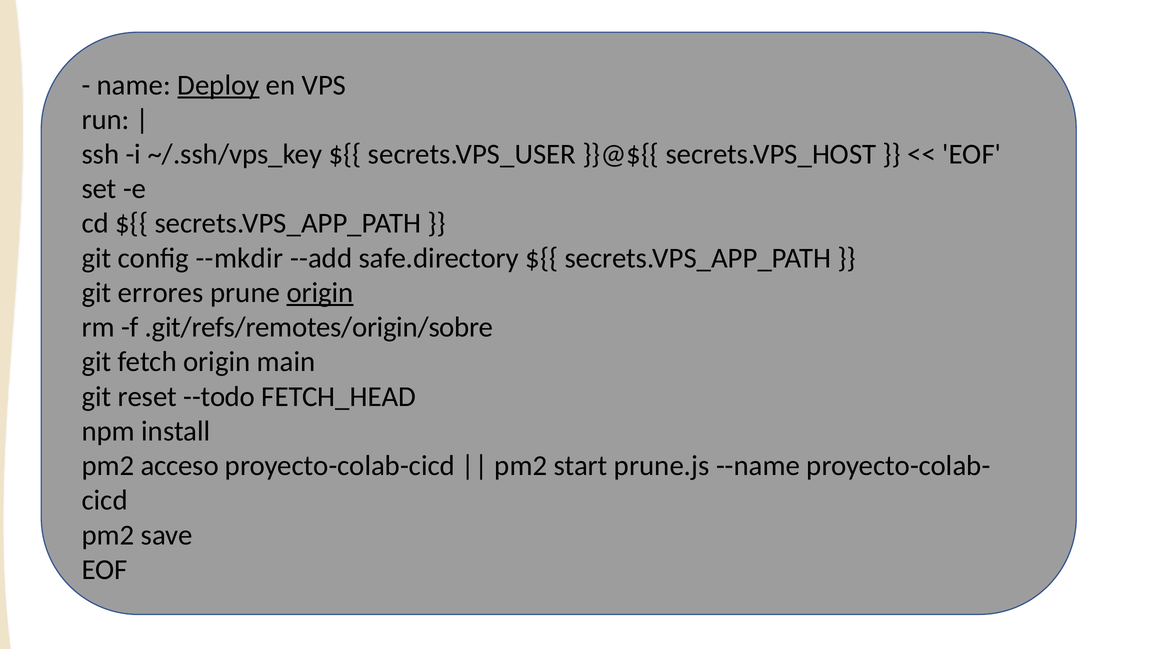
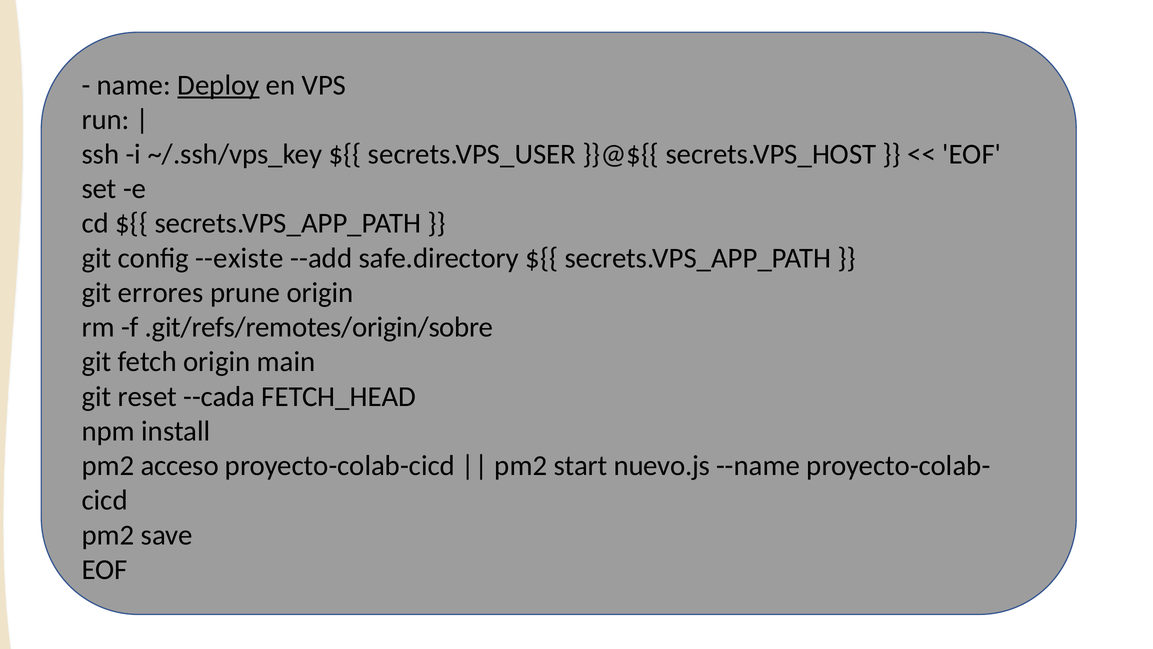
--mkdir: --mkdir -> --existe (239, 258)
origin underline: present -> none (320, 292)
--todo: --todo -> --cada (219, 396)
prune.js: prune.js -> nuevo.js (662, 465)
